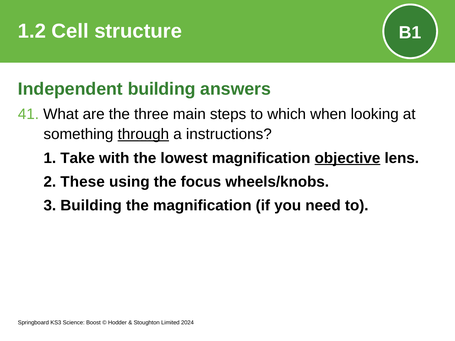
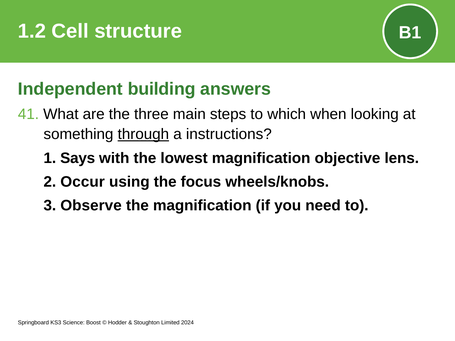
Take: Take -> Says (78, 158)
objective underline: present -> none (347, 158)
These: These -> Occur (83, 182)
3 Building: Building -> Observe (91, 206)
